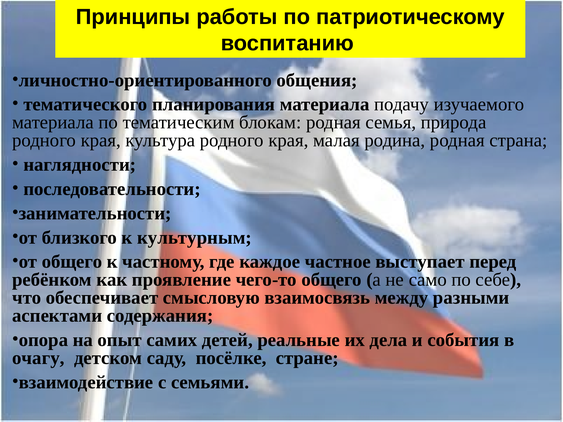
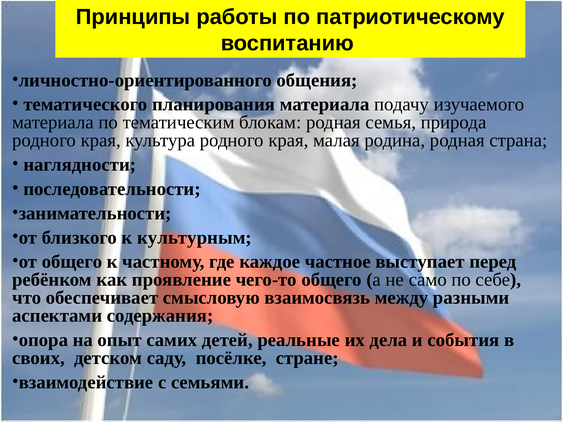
очагу: очагу -> своих (38, 358)
